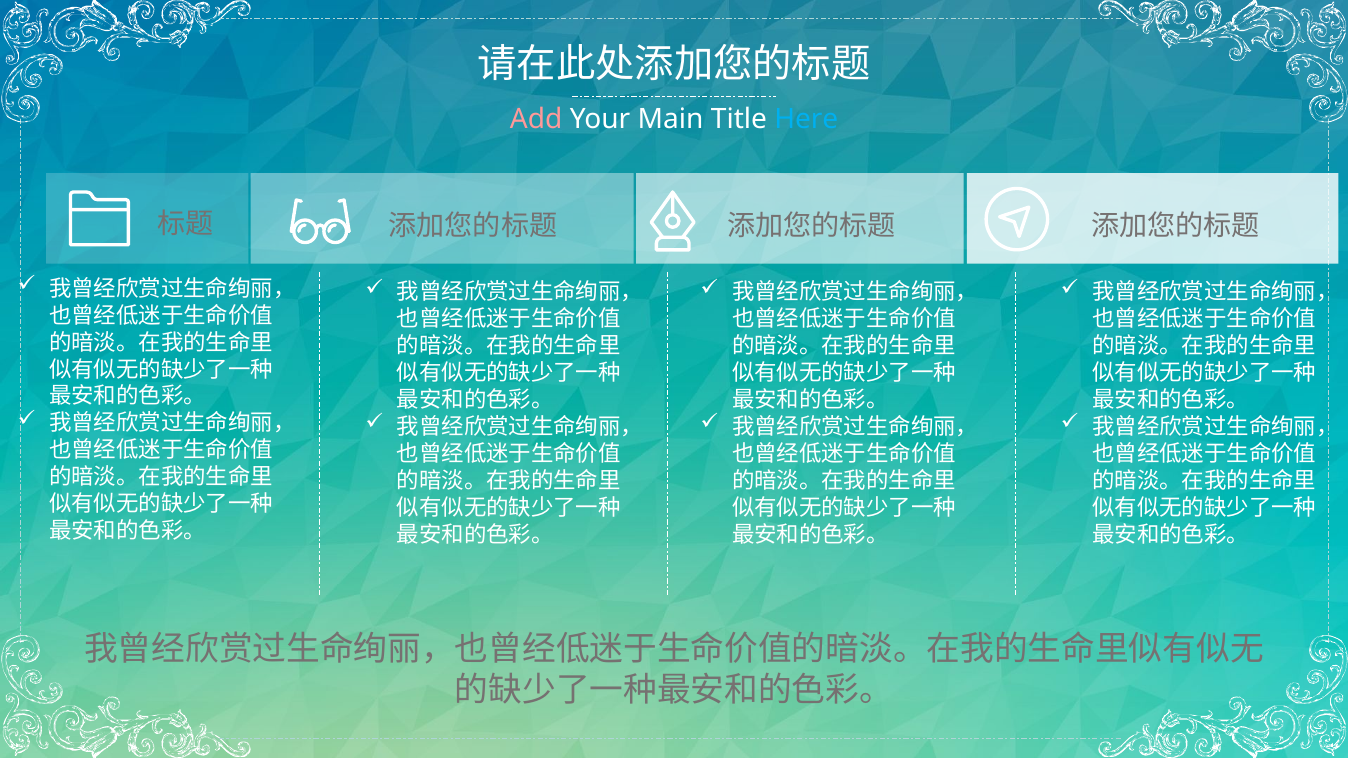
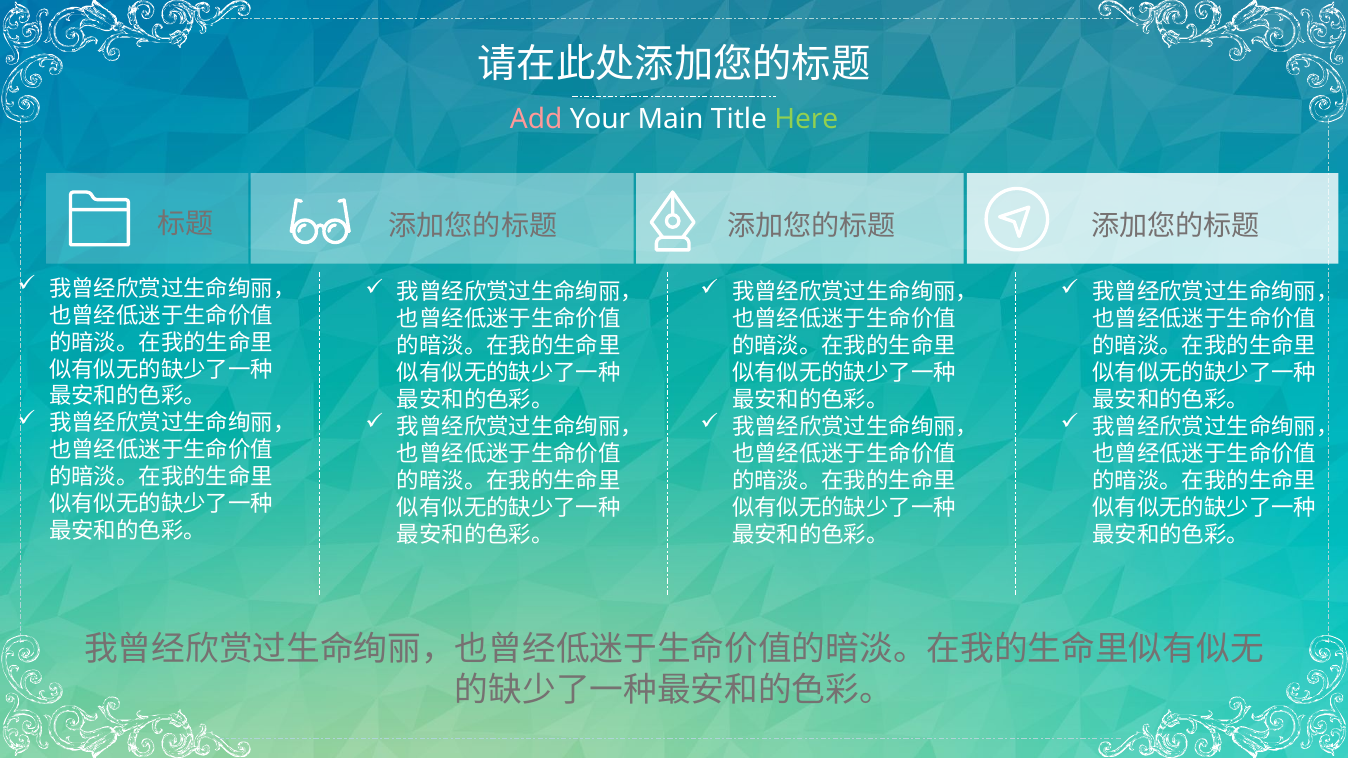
Here colour: light blue -> light green (806, 119)
